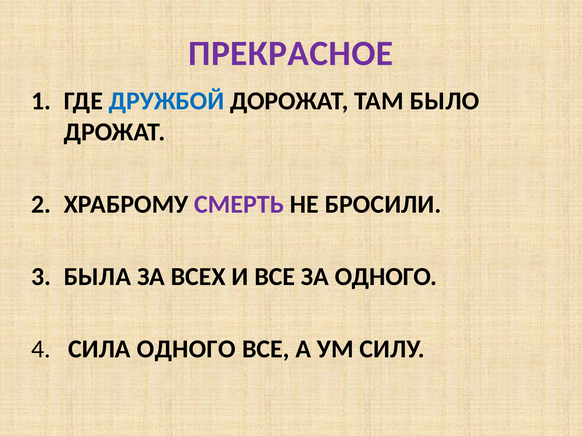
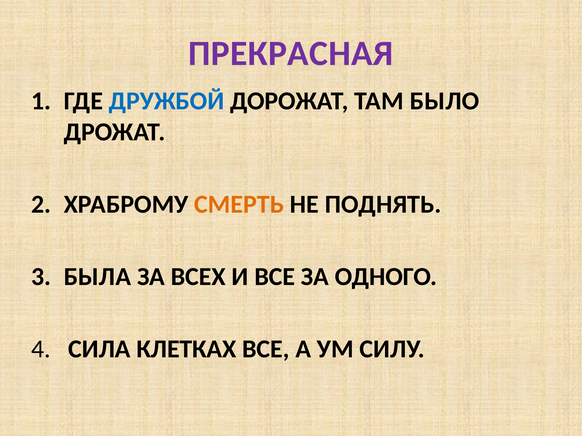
ПРЕКРАСНОЕ: ПРЕКРАСНОЕ -> ПРЕКРАСНАЯ (291, 53)
СМЕРТЬ colour: purple -> orange (239, 204)
БРОСИЛИ: БРОСИЛИ -> ПОДНЯТЬ (383, 204)
СИЛА ОДНОГО: ОДНОГО -> КЛЕТКАХ (186, 349)
